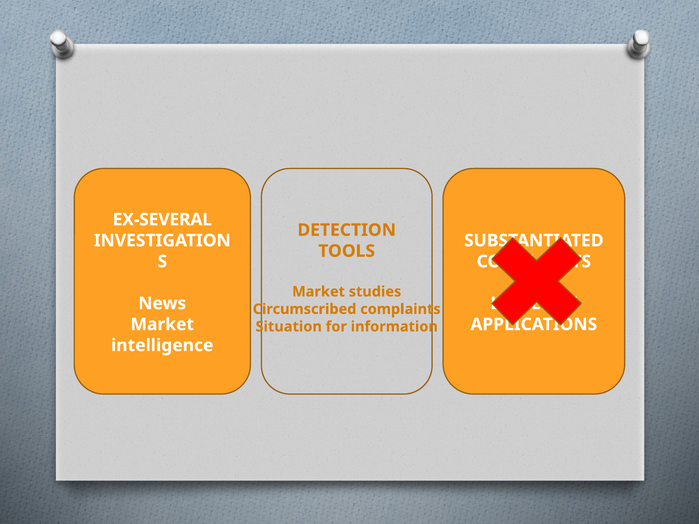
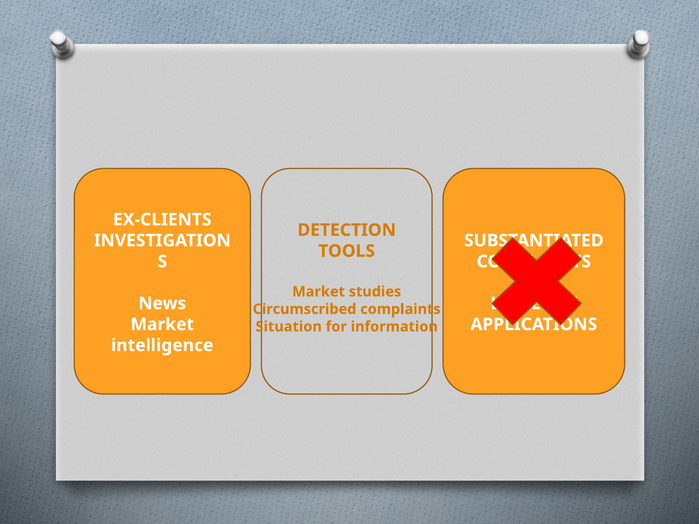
EX-SEVERAL: EX-SEVERAL -> EX-CLIENTS (162, 220)
